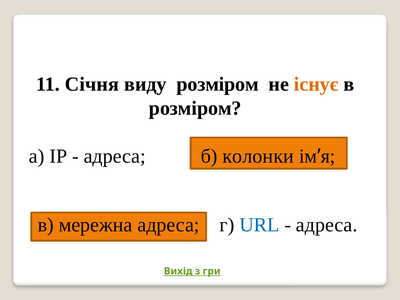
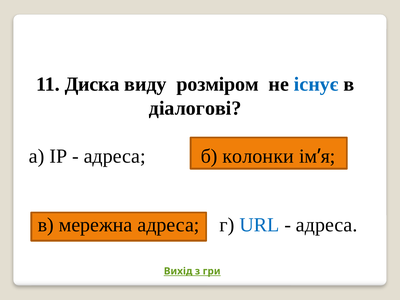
Січня: Січня -> Диска (92, 84)
існує colour: orange -> blue (316, 84)
розміром: розміром -> діалогові (195, 108)
